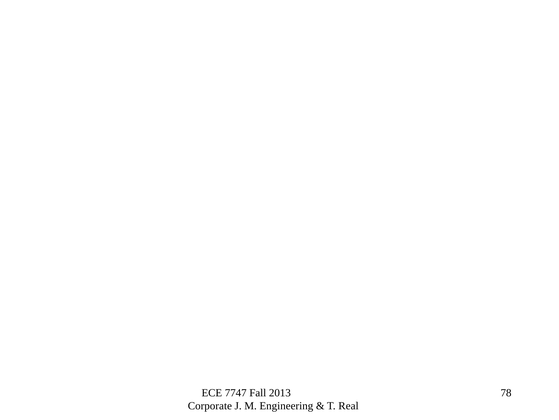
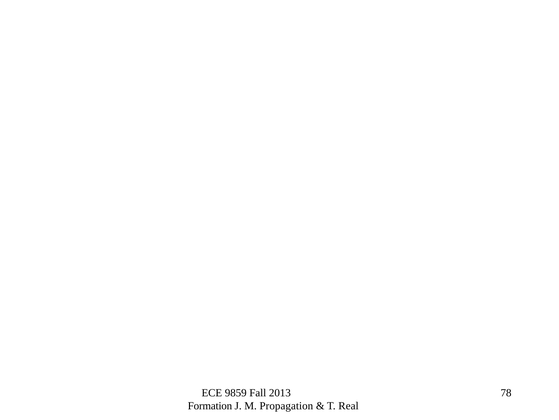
7747: 7747 -> 9859 (236, 392)
Corporate: Corporate -> Formation (210, 405)
Engineering: Engineering -> Propagation (286, 405)
